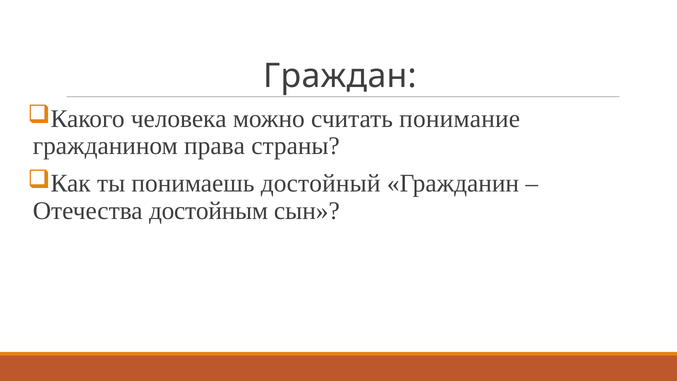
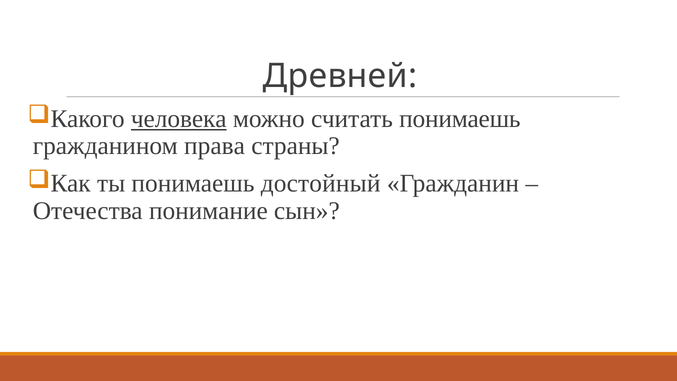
Граждан: Граждан -> Древней (340, 76)
человека underline: none -> present (179, 119)
считать понимание: понимание -> понимаешь (460, 119)
достойным: достойным -> понимание (208, 211)
